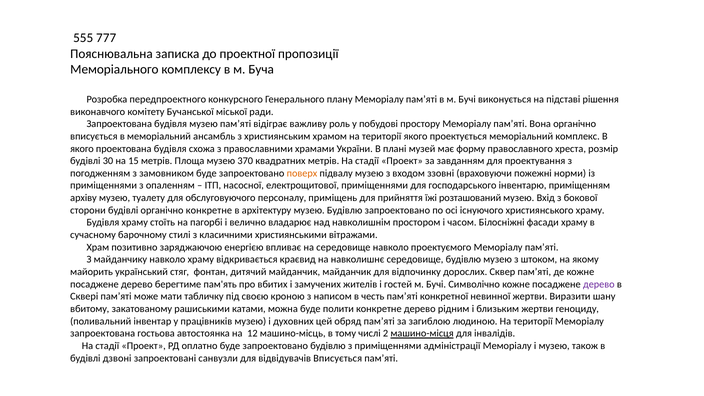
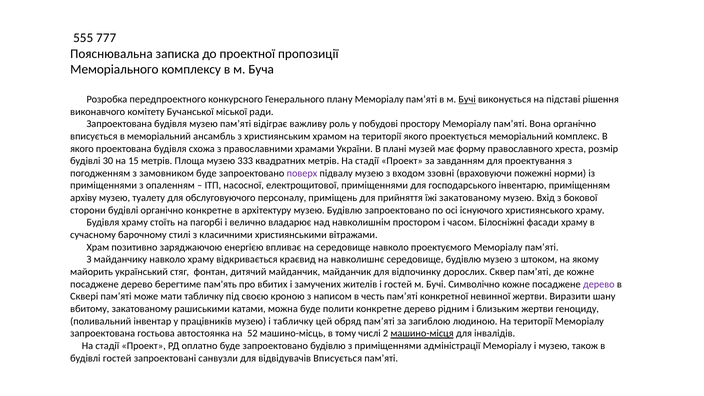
Бучі underline: none -> present (467, 99)
370: 370 -> 333 (245, 161)
поверх colour: orange -> purple (302, 173)
їжі розташований: розташований -> закатованому (470, 198)
і духовних: духовних -> табличку (293, 321)
12: 12 -> 52 (252, 334)
будівлі дзвоні: дзвоні -> гостей (117, 358)
